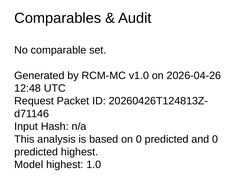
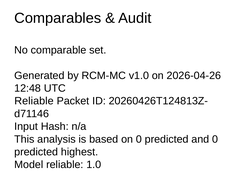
Request: Request -> Reliable (34, 101)
Model highest: highest -> reliable (65, 165)
